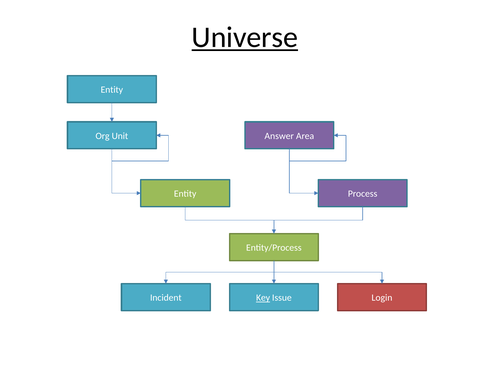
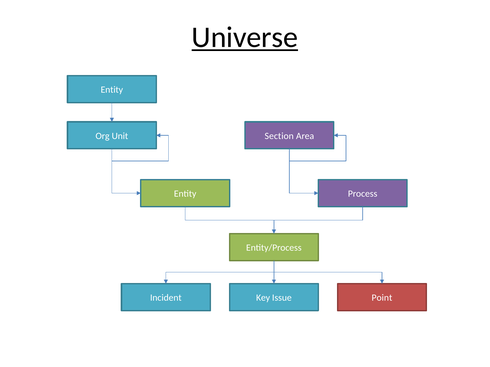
Answer: Answer -> Section (279, 136)
Key underline: present -> none (263, 298)
Login: Login -> Point (382, 298)
